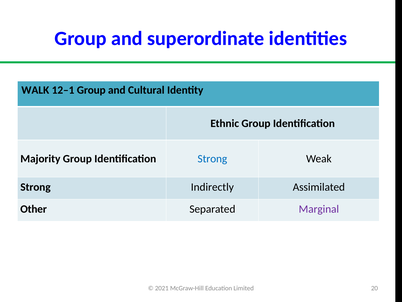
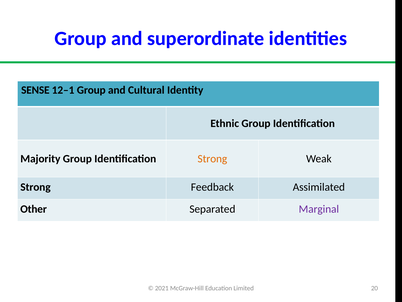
WALK: WALK -> SENSE (35, 90)
Strong colour: blue -> orange (212, 158)
Indirectly: Indirectly -> Feedback (212, 187)
